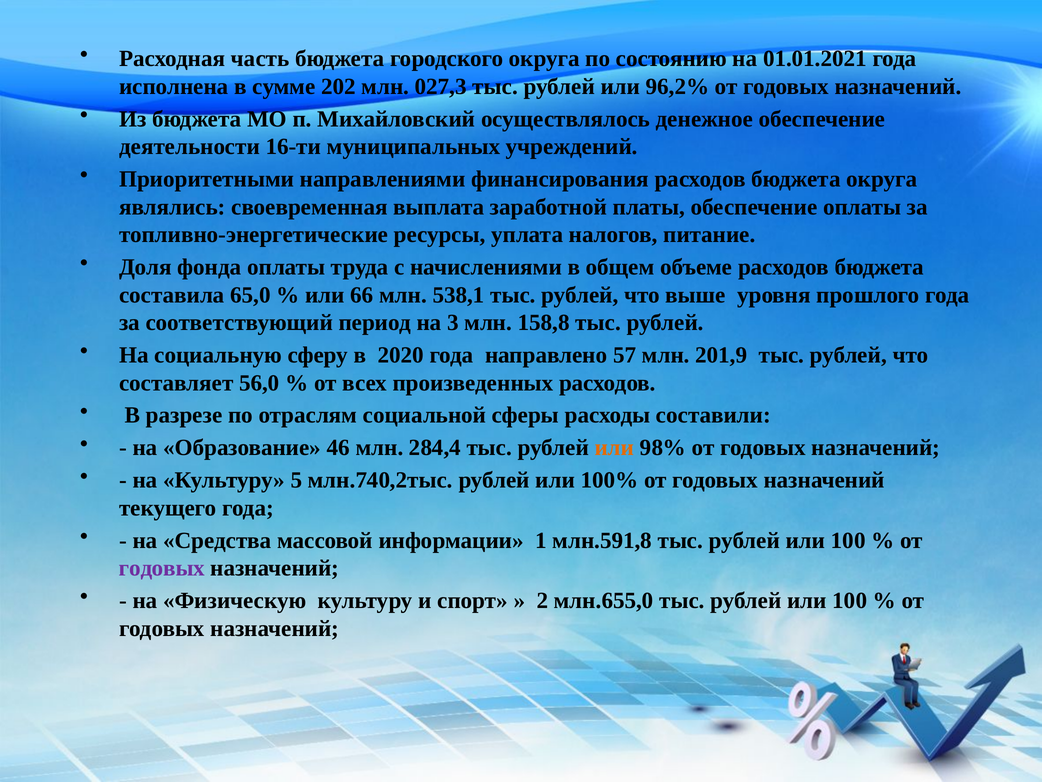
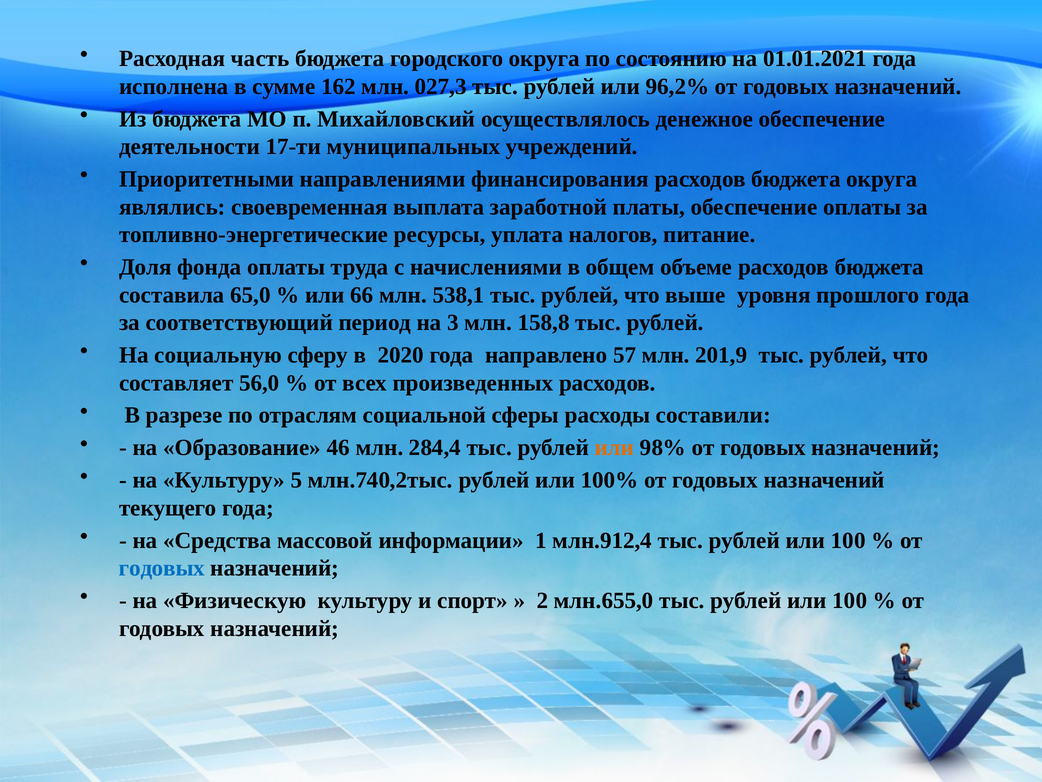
202: 202 -> 162 (338, 86)
16-ти: 16-ти -> 17-ти (293, 147)
млн.591,8: млн.591,8 -> млн.912,4 (602, 540)
годовых colour: purple -> blue (162, 568)
